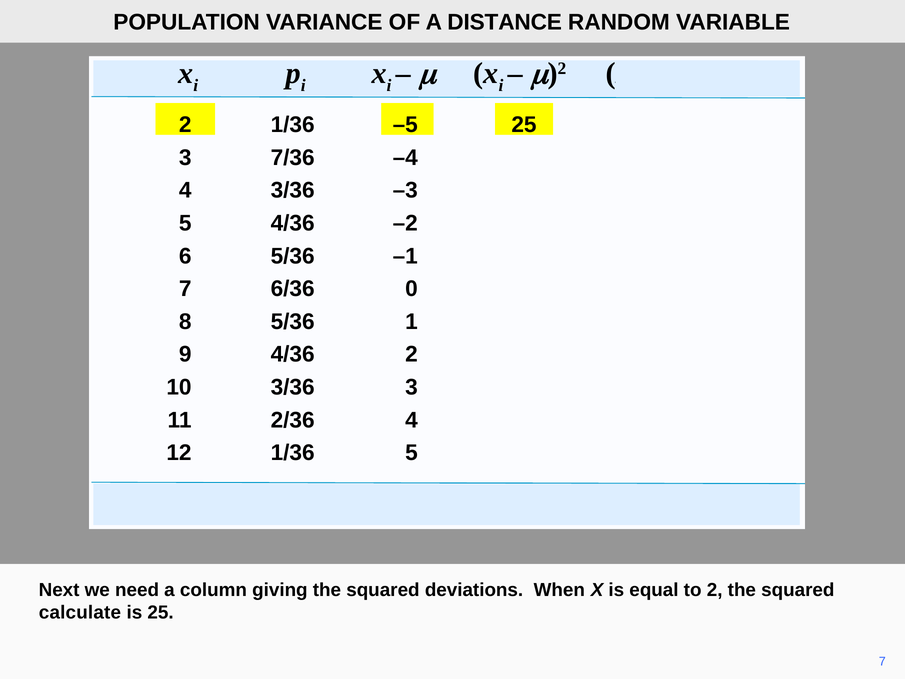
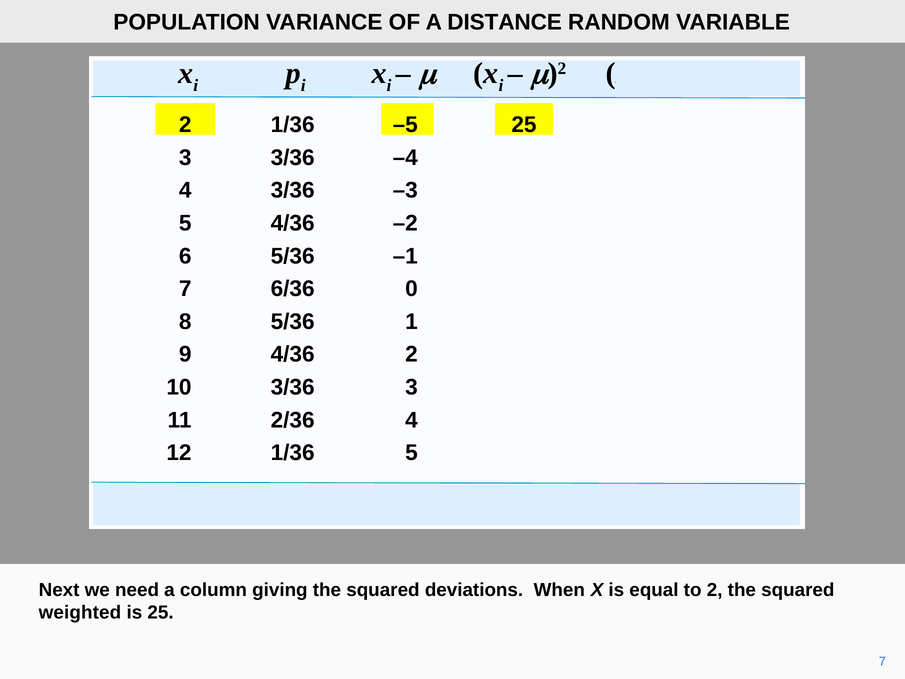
3 7/36: 7/36 -> 3/36 (293, 158)
calculate: calculate -> weighted (80, 612)
